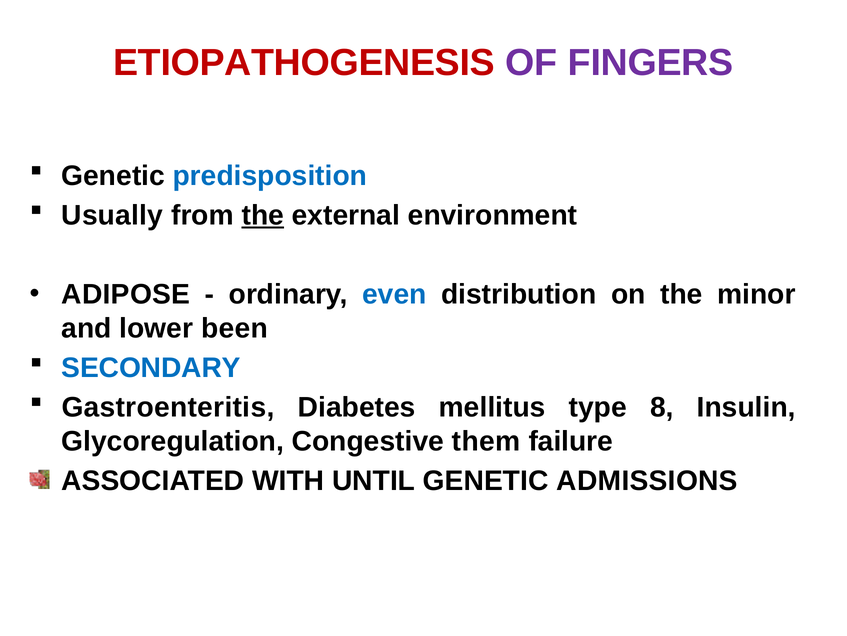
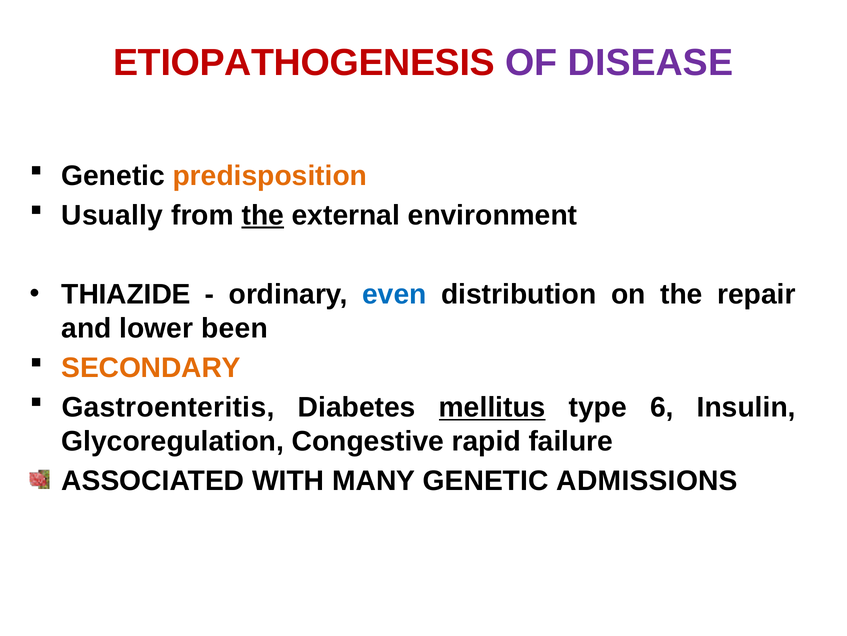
FINGERS: FINGERS -> DISEASE (650, 63)
predisposition colour: blue -> orange (270, 176)
ADIPOSE: ADIPOSE -> THIAZIDE (126, 294)
minor: minor -> repair (756, 294)
SECONDARY colour: blue -> orange (151, 368)
mellitus underline: none -> present (492, 407)
8: 8 -> 6 (662, 407)
them: them -> rapid (486, 441)
UNTIL: UNTIL -> MANY (374, 480)
